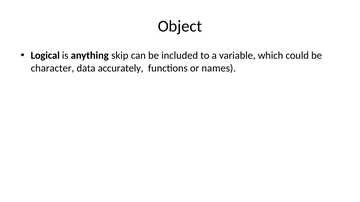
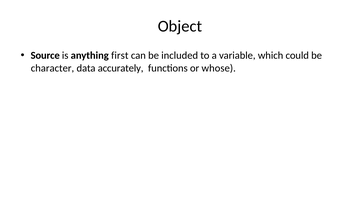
Logical: Logical -> Source (45, 56)
skip: skip -> first (120, 56)
names: names -> whose (219, 68)
